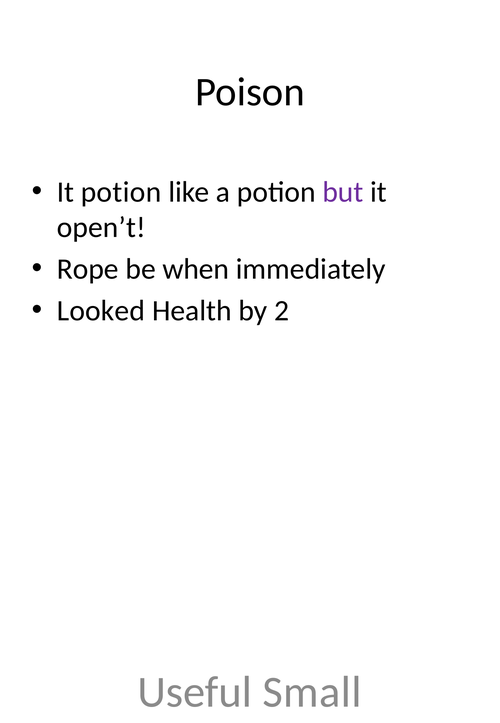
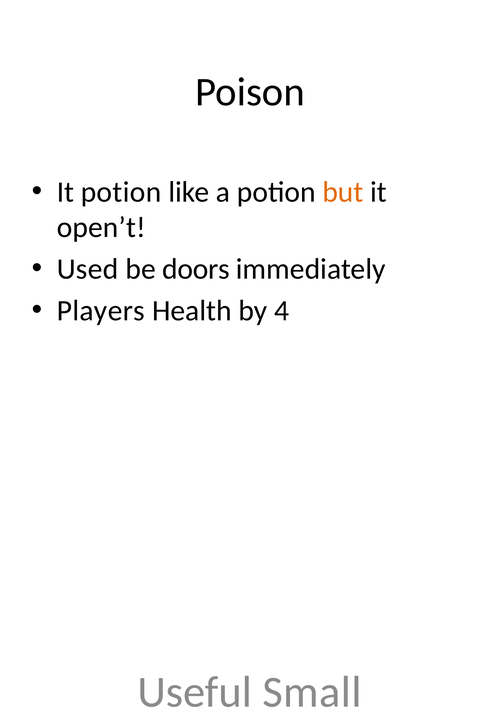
but colour: purple -> orange (343, 192)
Rope: Rope -> Used (88, 269)
when: when -> doors (196, 269)
Looked: Looked -> Players (101, 310)
2: 2 -> 4 (282, 310)
